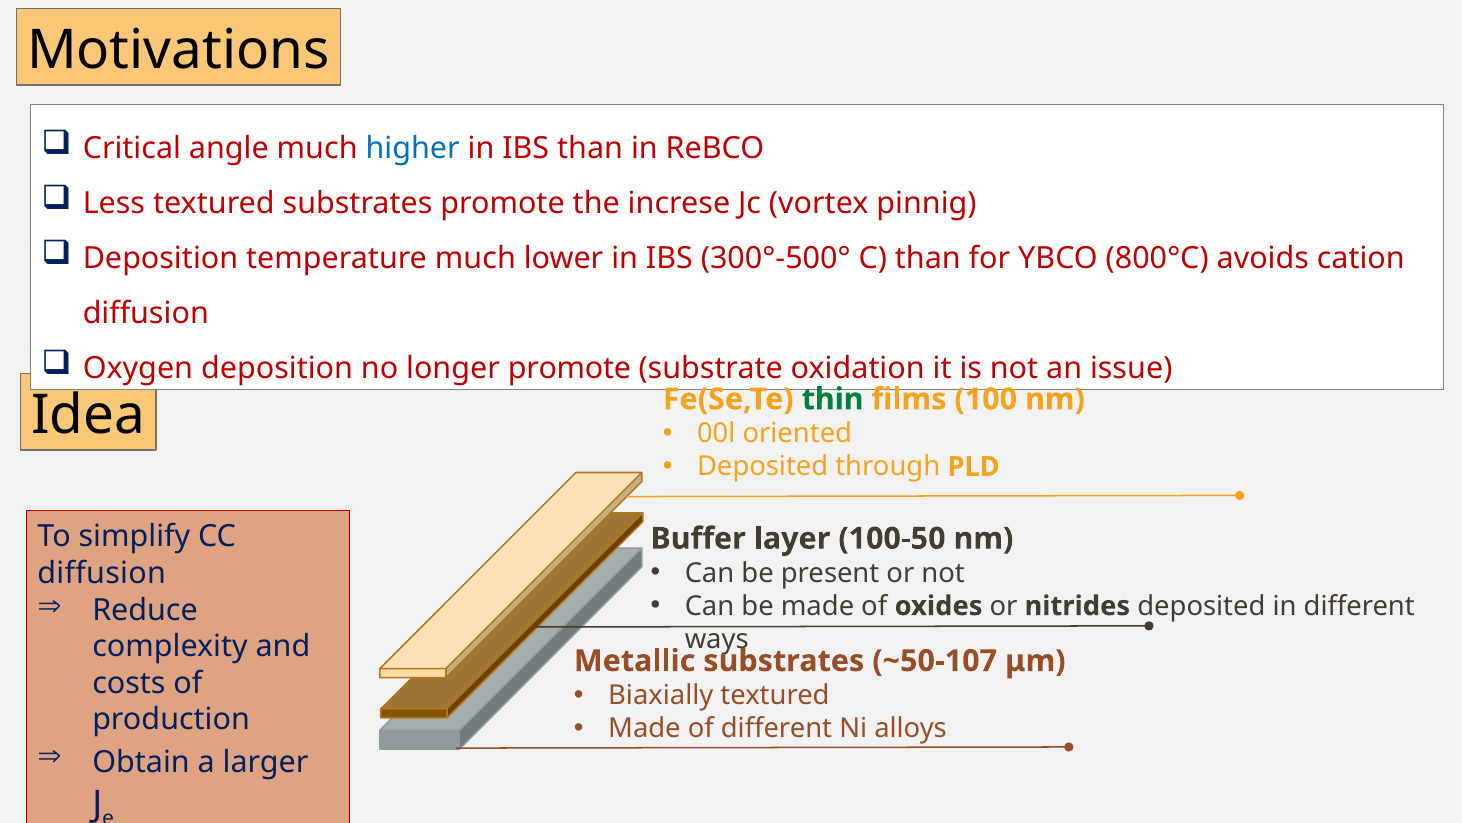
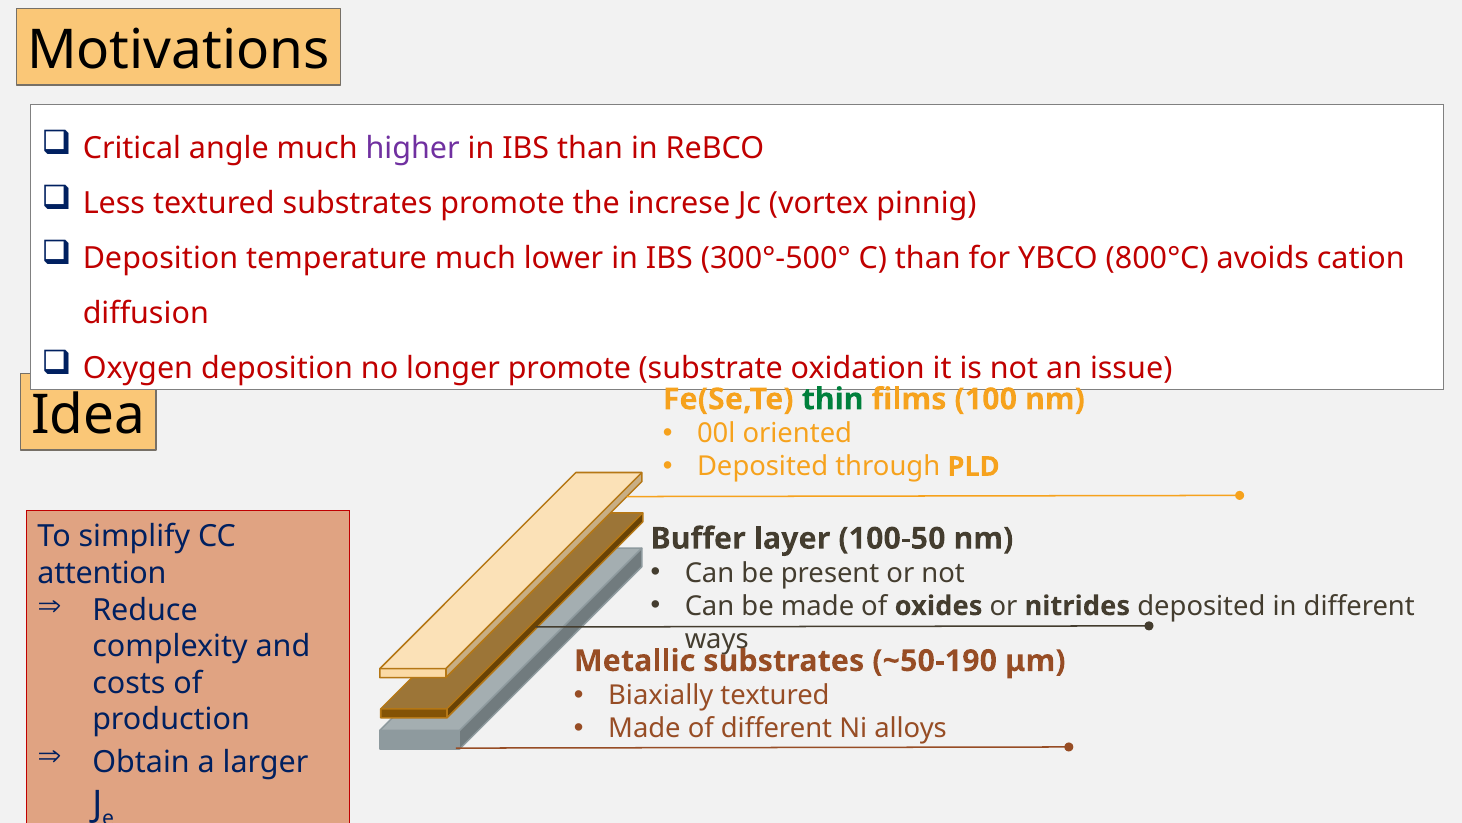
higher colour: blue -> purple (413, 149)
diffusion: diffusion -> attention (102, 573)
~50-107: ~50-107 -> ~50-190 (935, 660)
